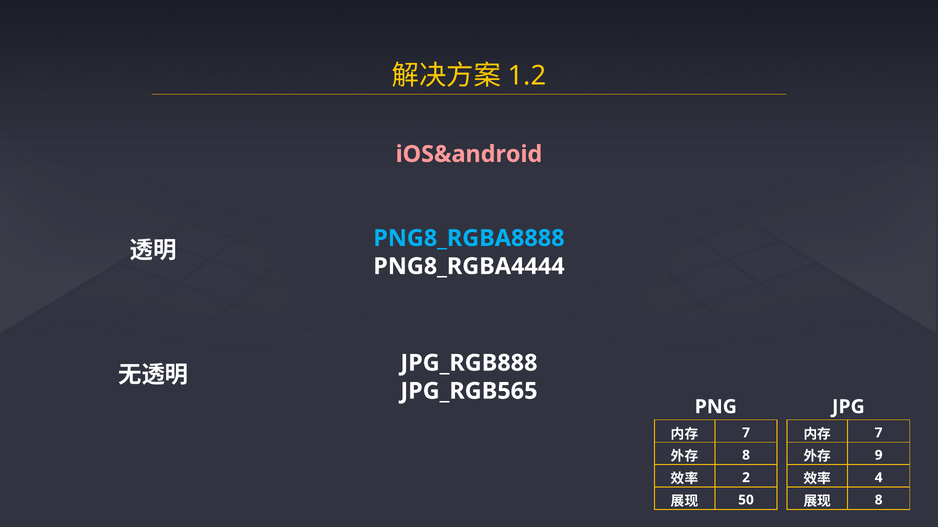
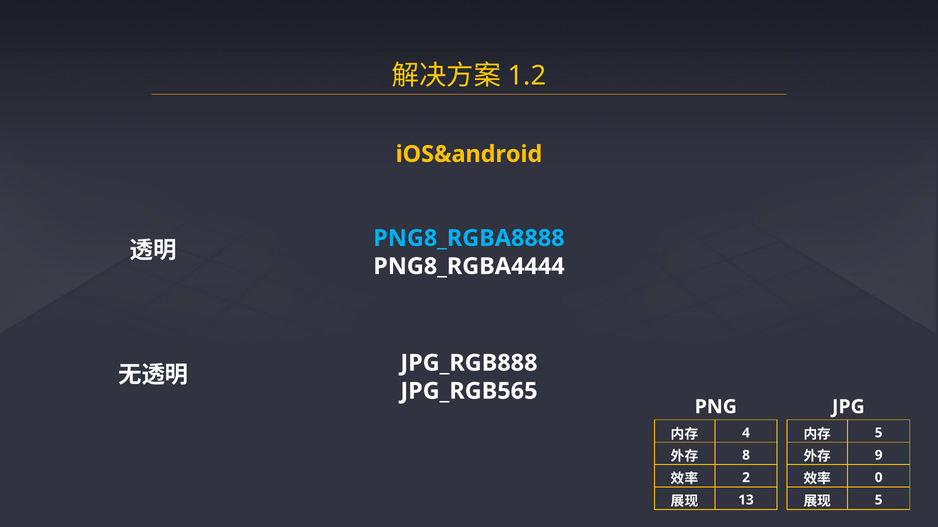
iOS&android colour: pink -> yellow (469, 154)
7: 7 -> 4 (746, 433)
7: 7 -> 5 (879, 433)
4: 4 -> 0 (879, 478)
50: 50 -> 13 (746, 500)
8: 8 -> 5 (879, 500)
